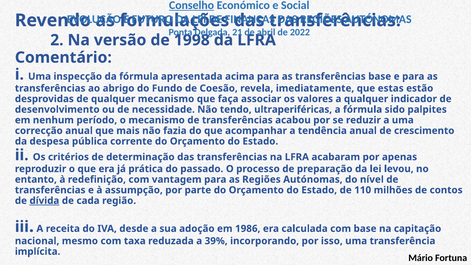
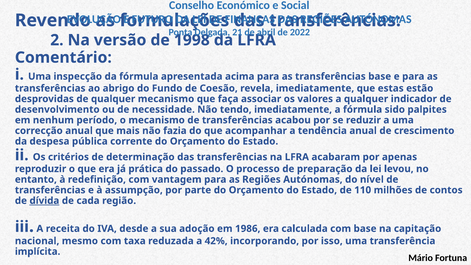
Conselho underline: present -> none (192, 5)
tendo ultraperiféricas: ultraperiféricas -> imediatamente (293, 109)
39%: 39% -> 42% (216, 241)
